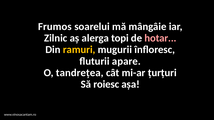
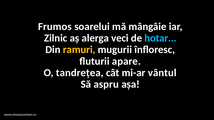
topi: topi -> veci (120, 38)
hotar colour: pink -> light blue (160, 38)
țurțuri: țurțuri -> vântul (162, 73)
roiesc: roiesc -> aspru (106, 84)
